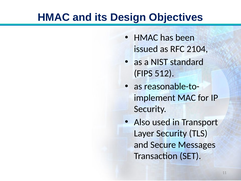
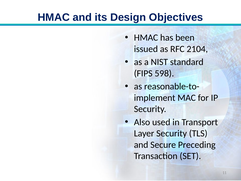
512: 512 -> 598 (164, 73)
Messages: Messages -> Preceding (197, 145)
